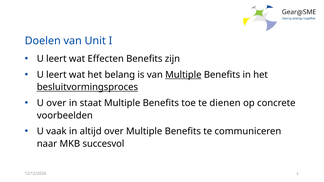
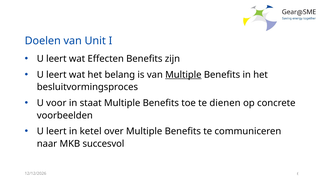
besluitvormingsproces underline: present -> none (87, 87)
U over: over -> voor (56, 103)
vaak: vaak -> leert (56, 131)
altijd: altijd -> ketel (91, 131)
